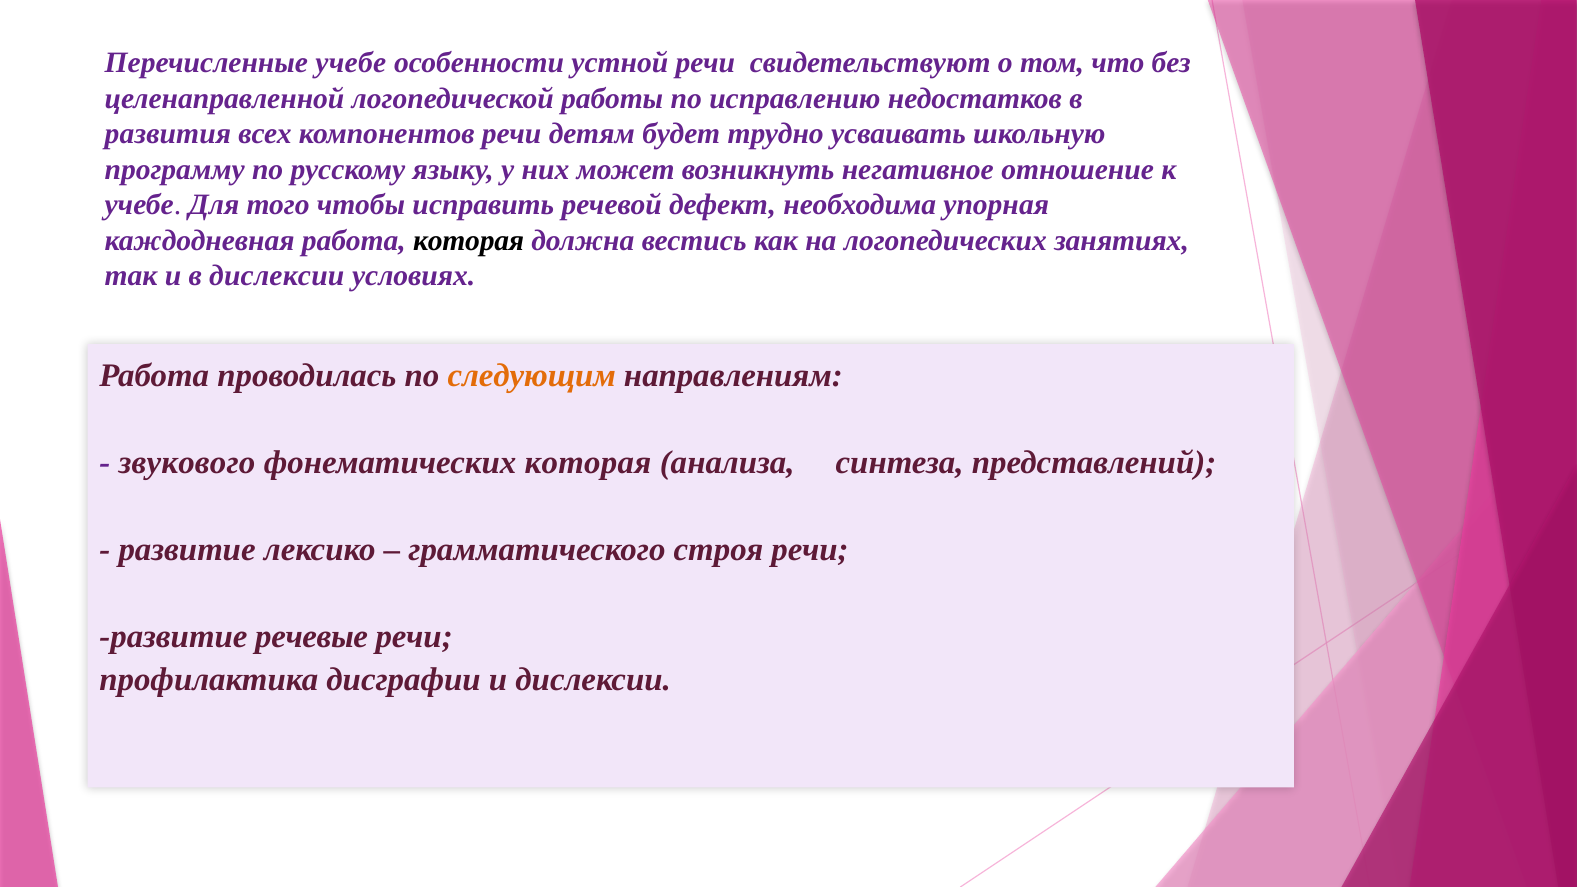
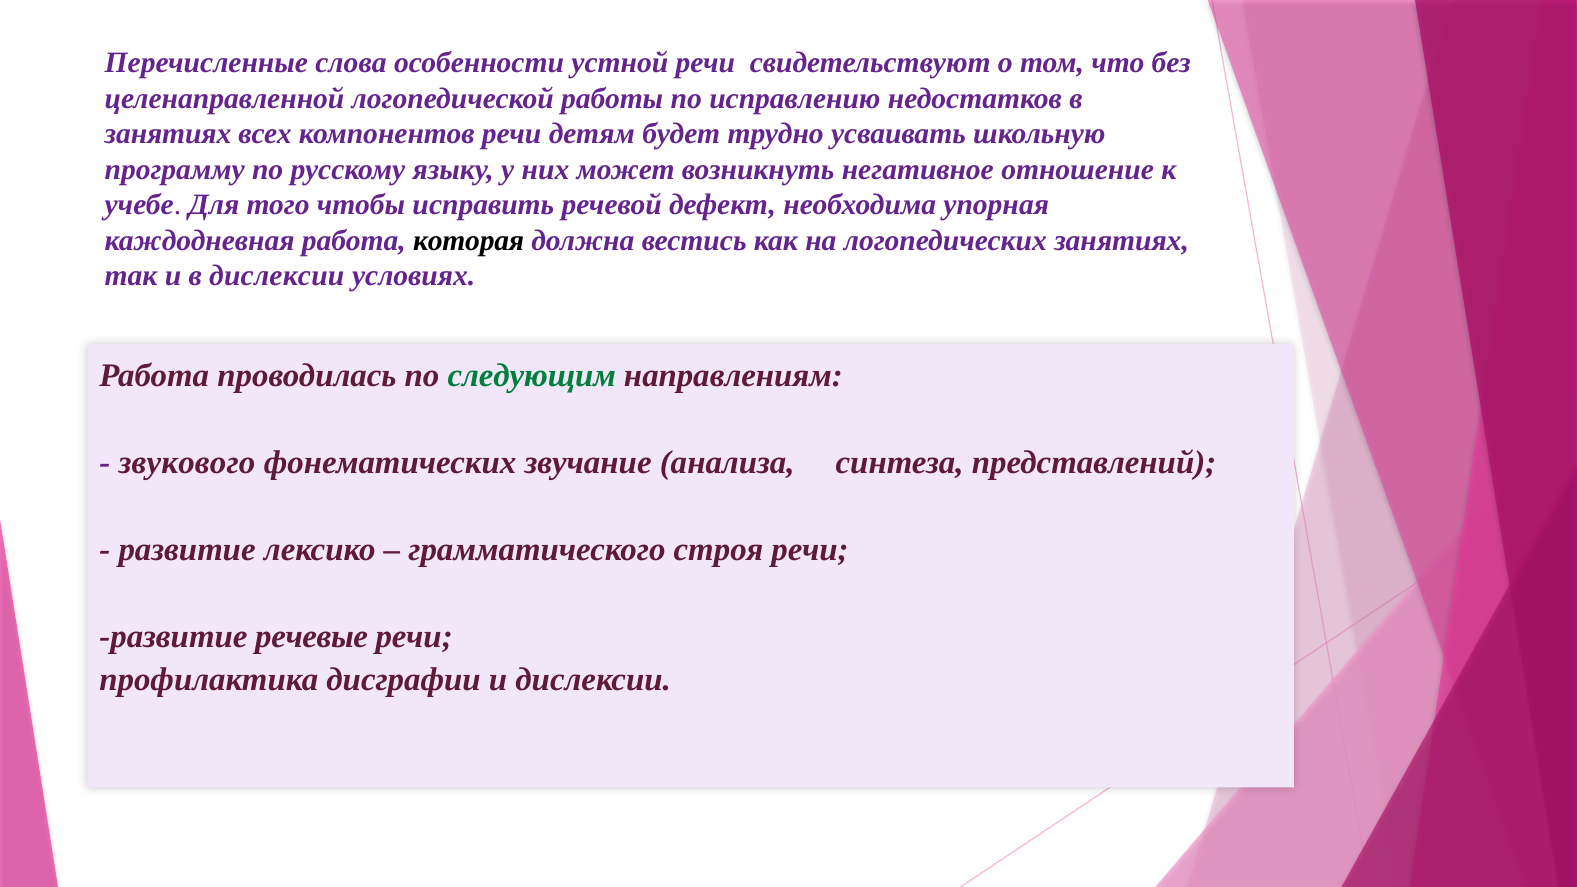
Перечисленные учебе: учебе -> слова (351, 63)
развития: развития -> занятиях (168, 134)
следующим colour: orange -> green (532, 376)
фонематических которая: которая -> звучание (588, 463)
